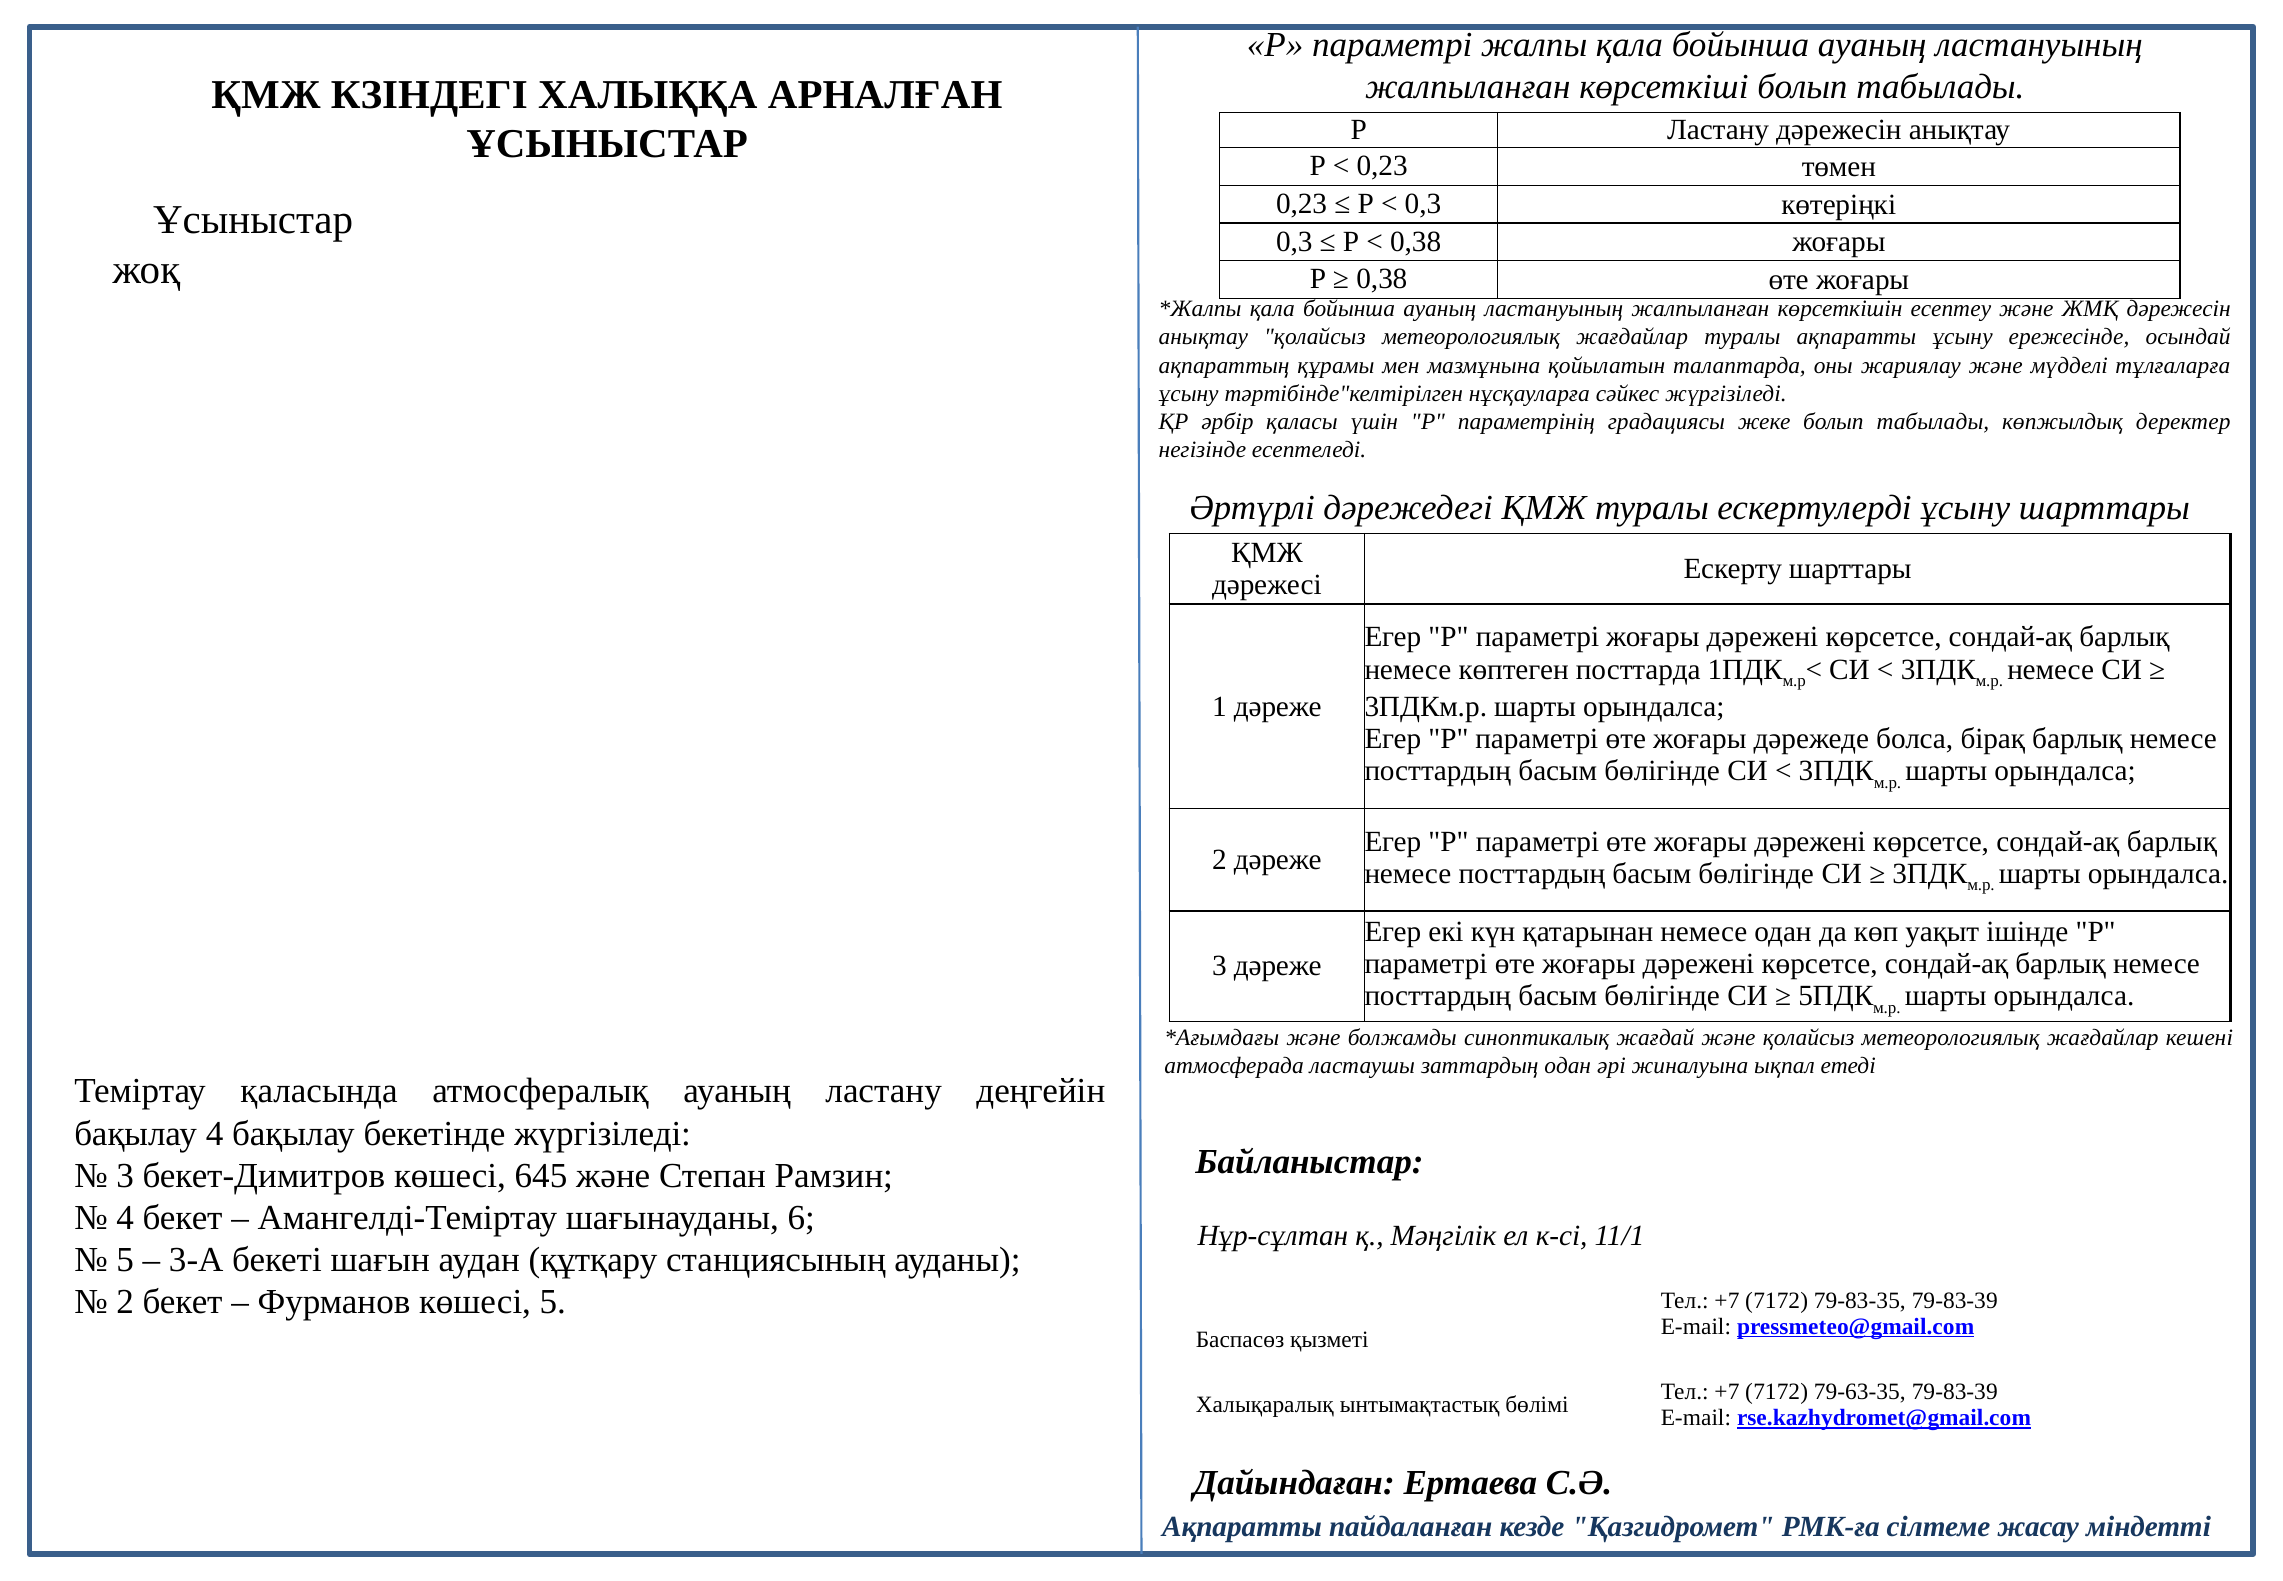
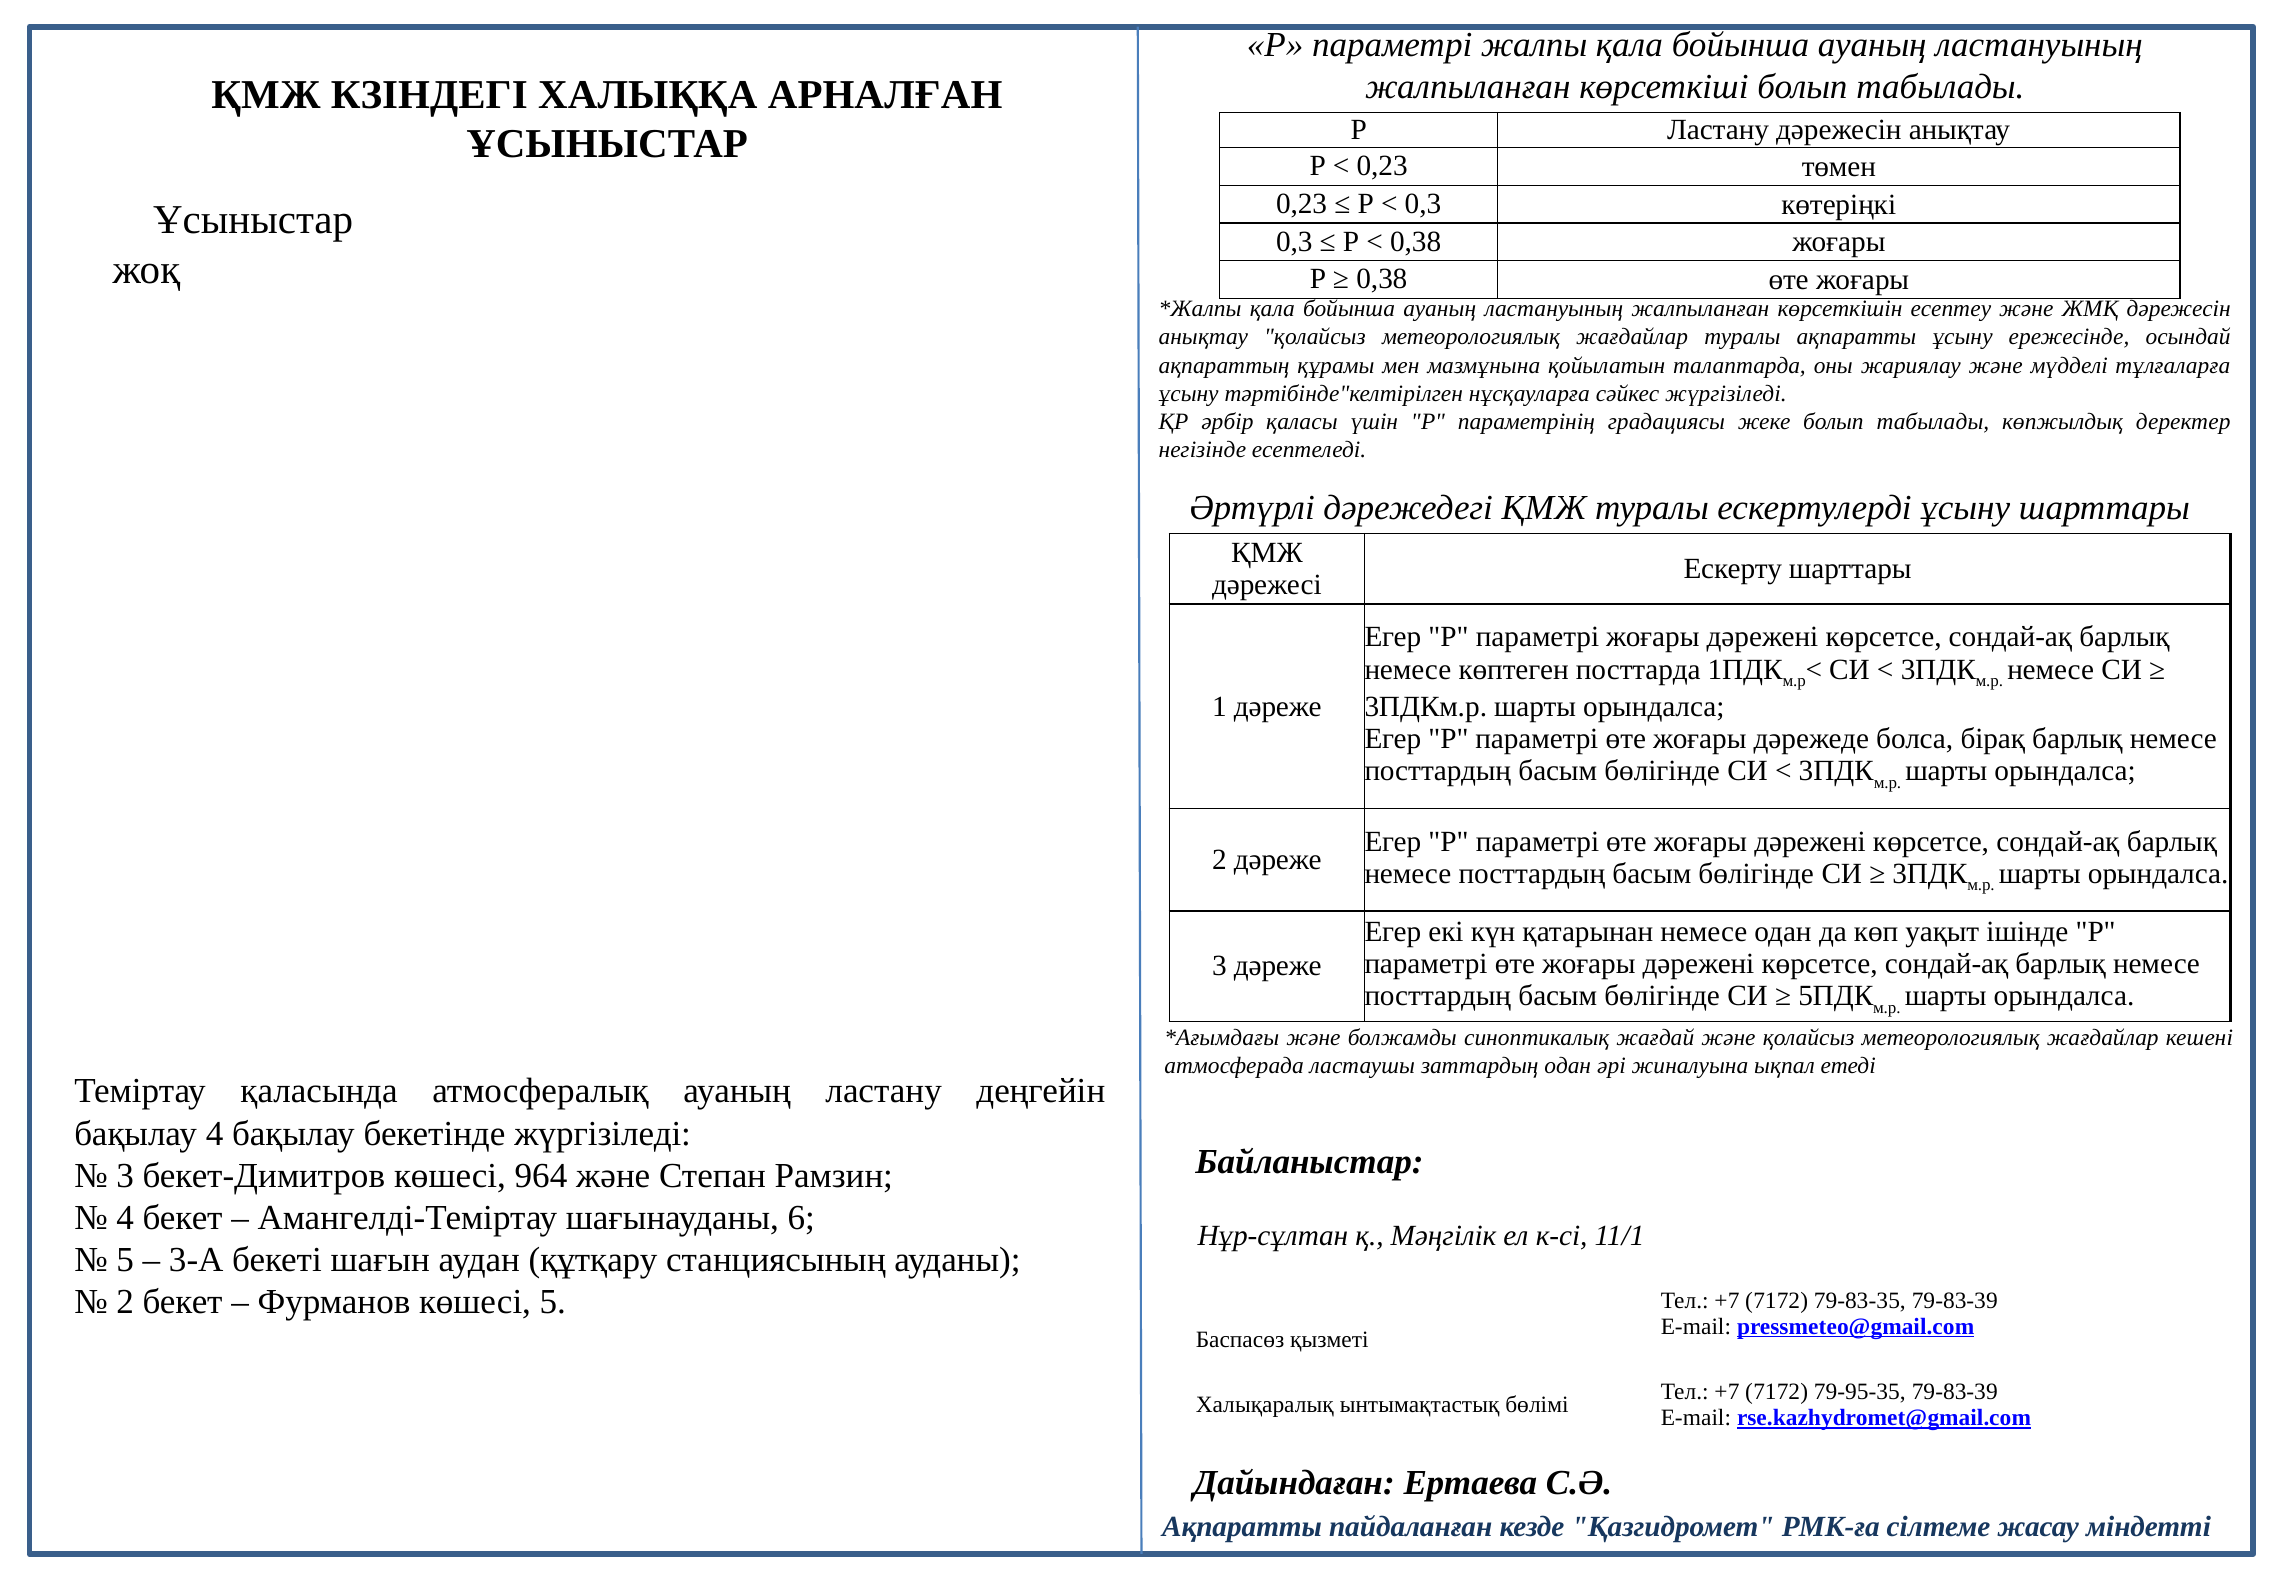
645: 645 -> 964 (541, 1175)
79-63-35: 79-63-35 -> 79-95-35 (1860, 1391)
